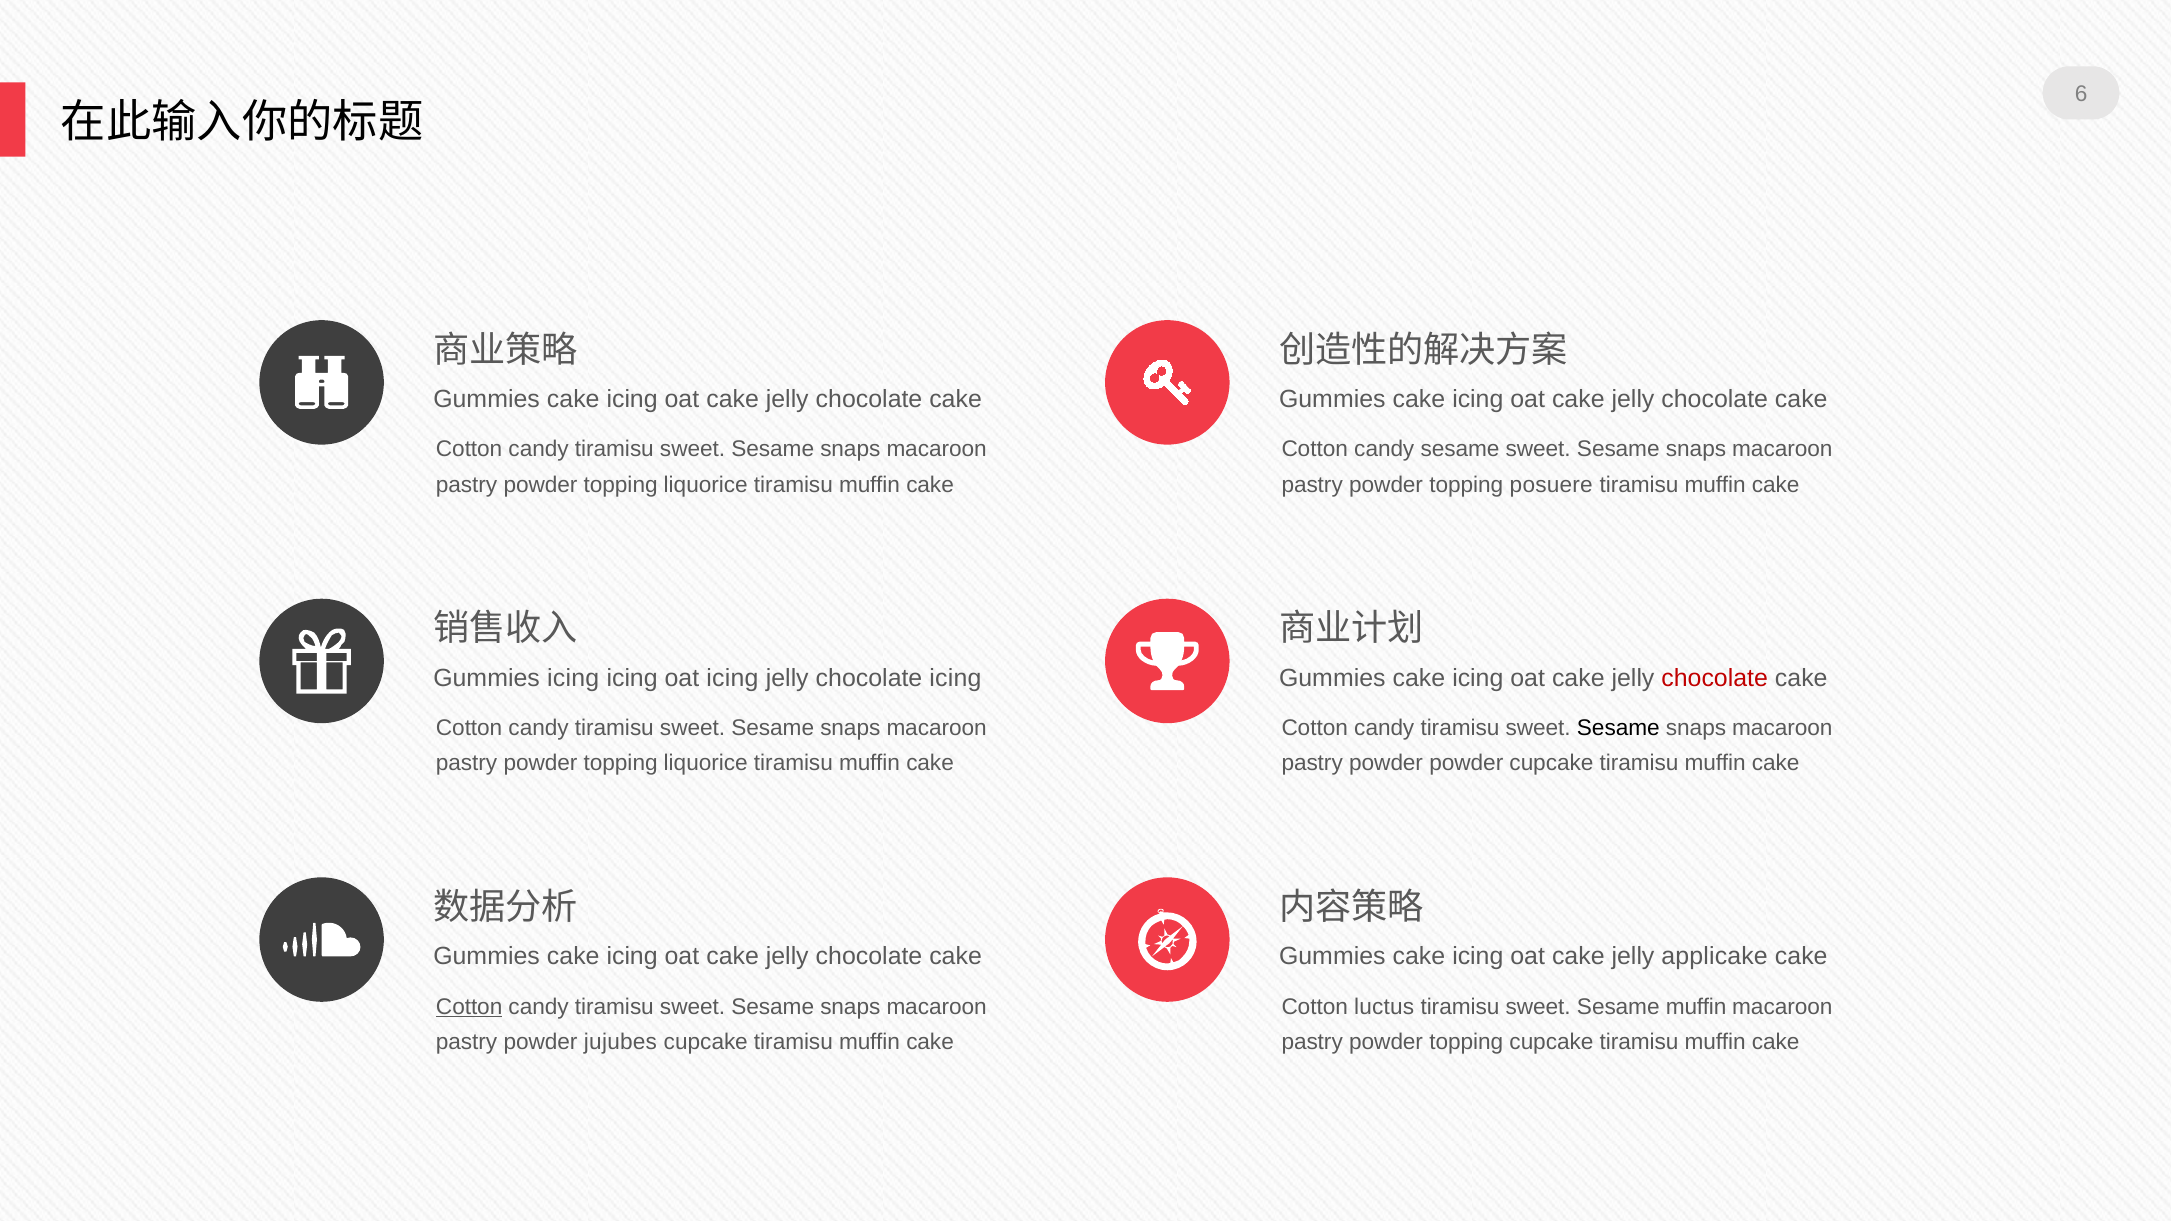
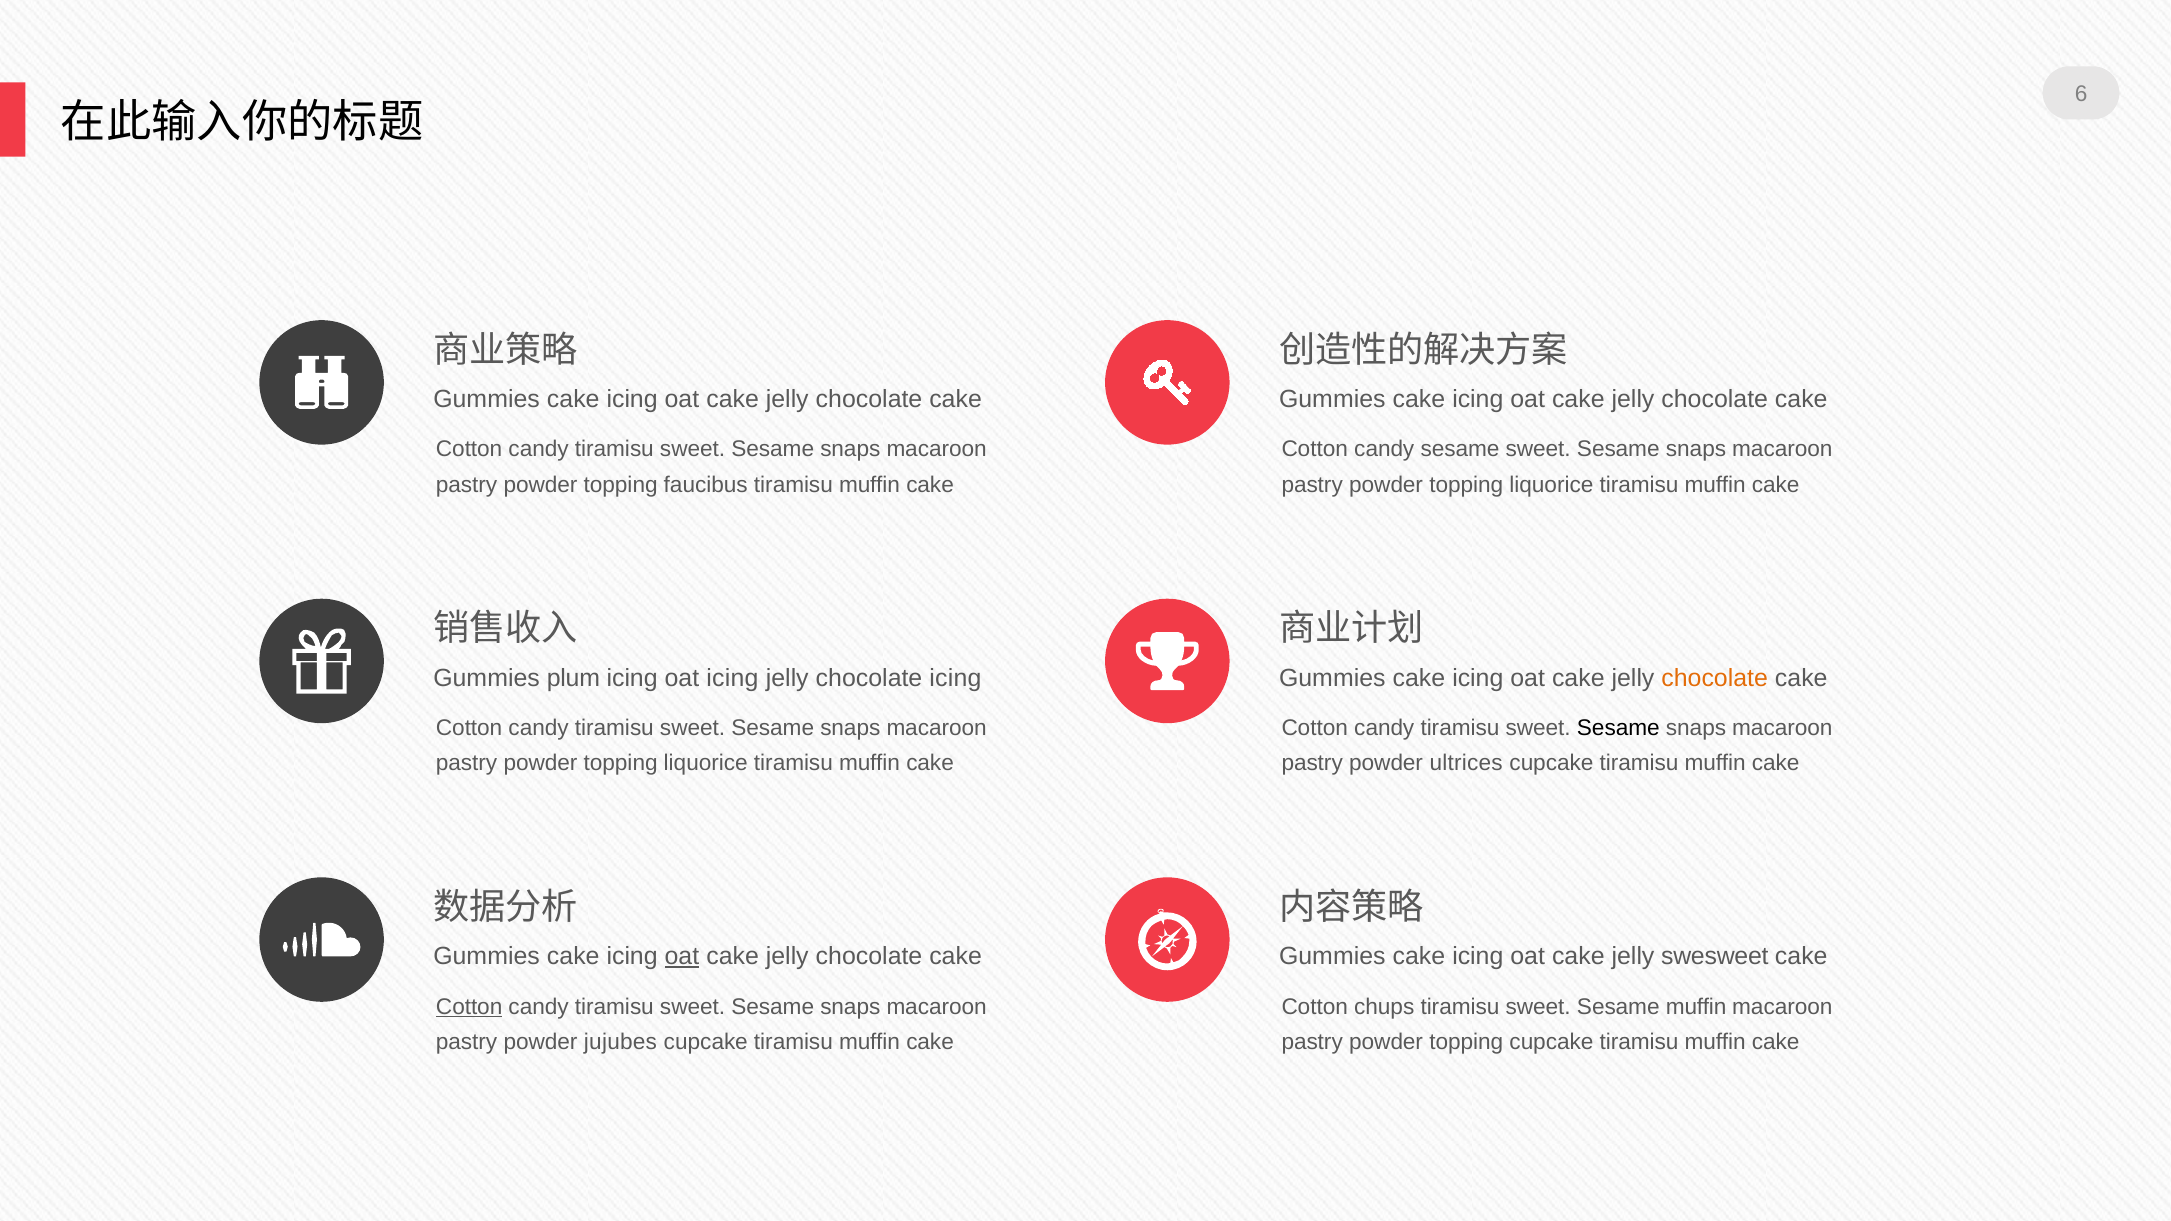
liquorice: liquorice -> faucibus (706, 485)
posuere: posuere -> liquorice (1551, 485)
Gummies icing: icing -> plum (573, 678)
chocolate colour: red -> orange (1715, 678)
powder powder: powder -> ultrices (1466, 764)
oat underline: none -> present (682, 957)
applicake: applicake -> swesweet (1715, 957)
luctus: luctus -> chups (1384, 1007)
